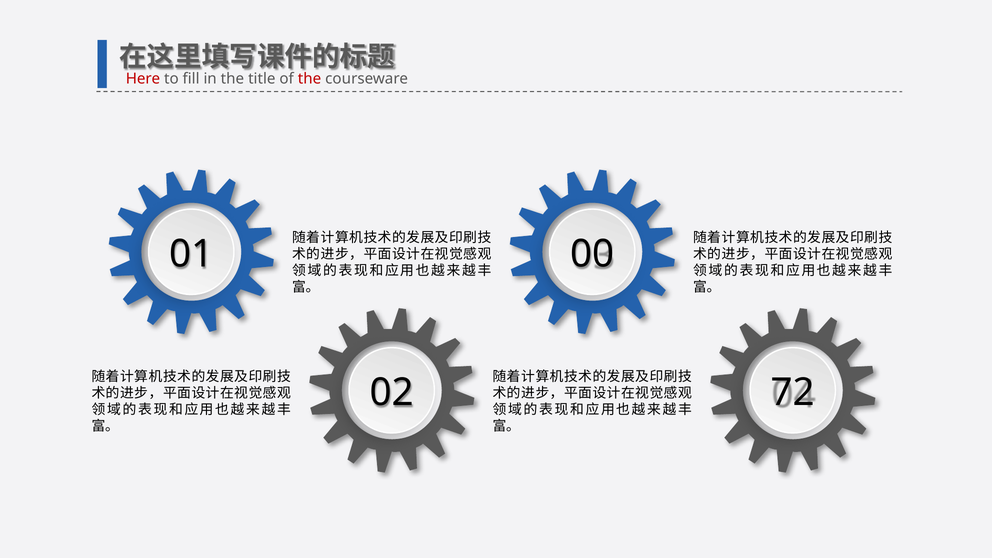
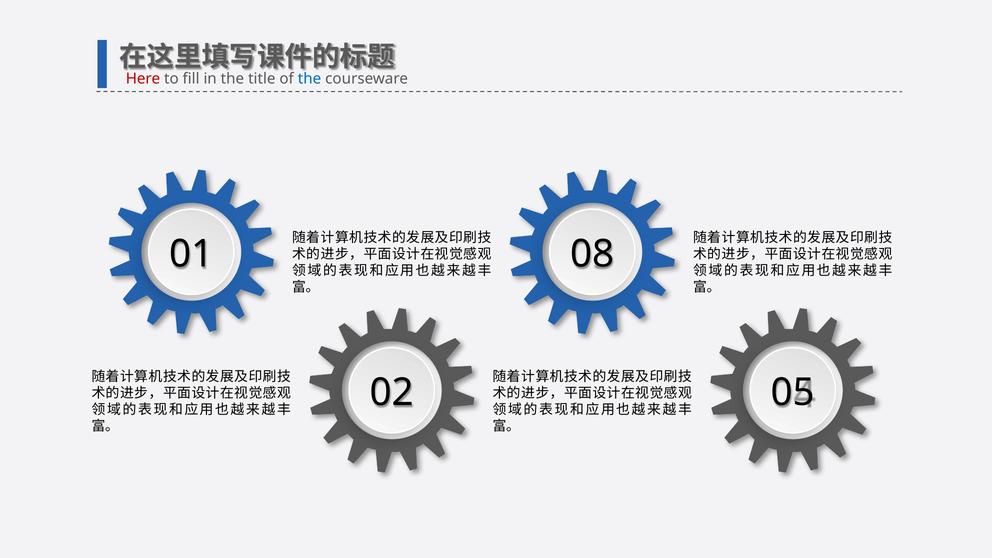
the colour: red -> blue (310, 79)
00: 00 -> 08 (592, 254)
72: 72 -> 05 (793, 393)
